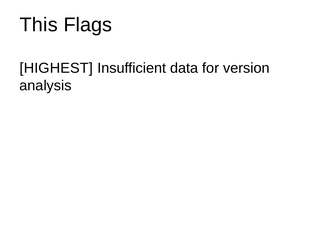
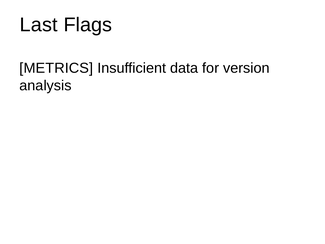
This: This -> Last (39, 25)
HIGHEST: HIGHEST -> METRICS (56, 68)
